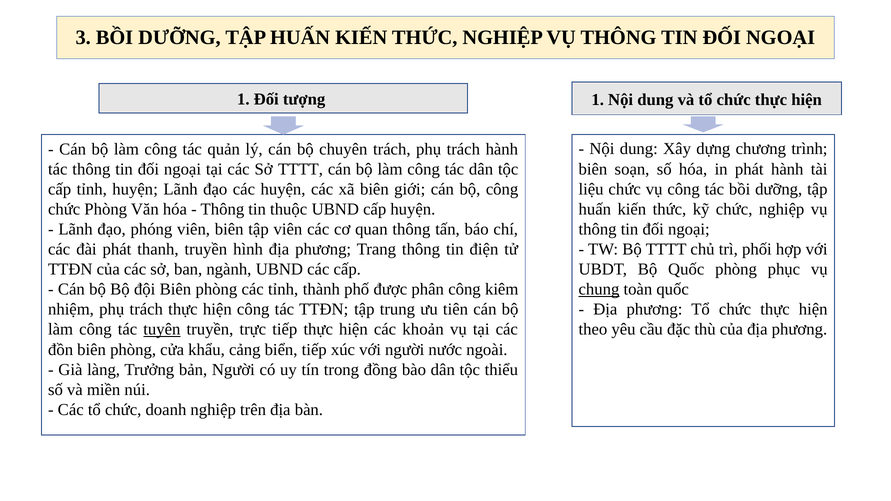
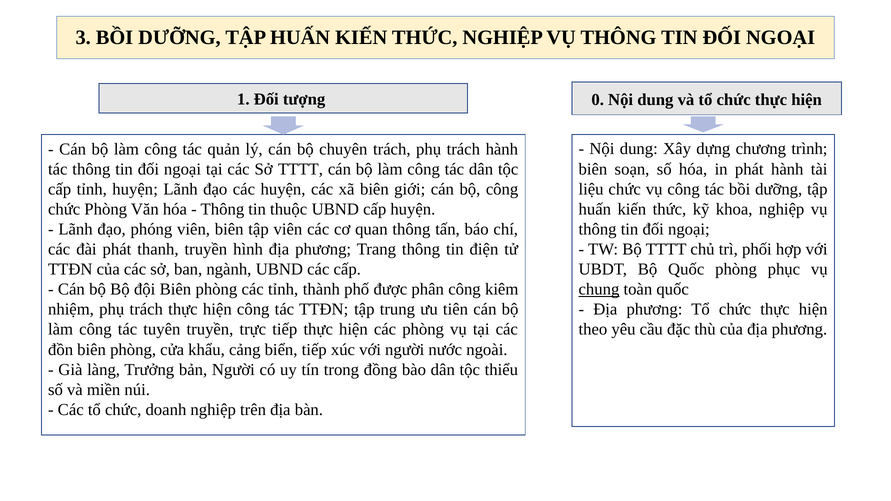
tượng 1: 1 -> 0 (598, 100)
kỹ chức: chức -> khoa (734, 209)
tuyên underline: present -> none (162, 330)
các khoản: khoản -> phòng (423, 330)
